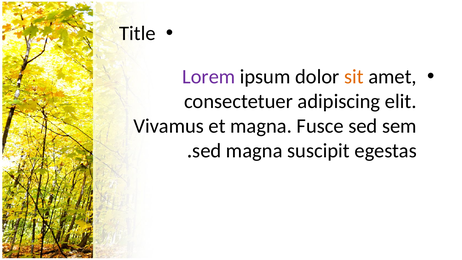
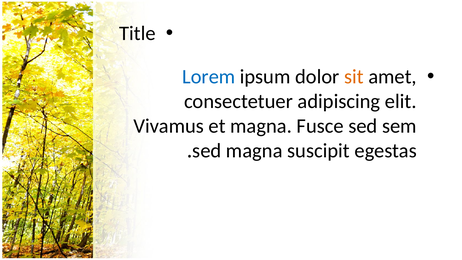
Lorem colour: purple -> blue (209, 77)
